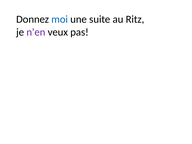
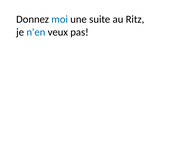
n'en colour: purple -> blue (36, 32)
